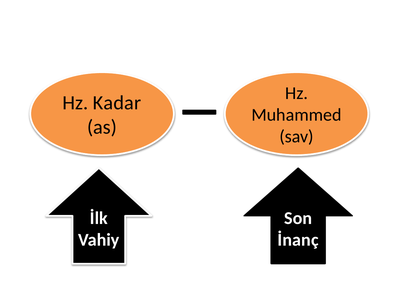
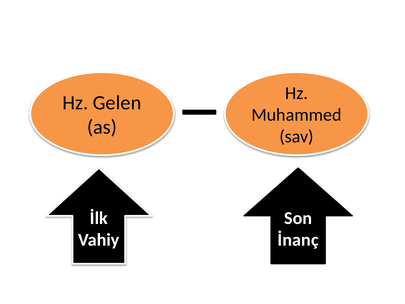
Kadar: Kadar -> Gelen (117, 103)
